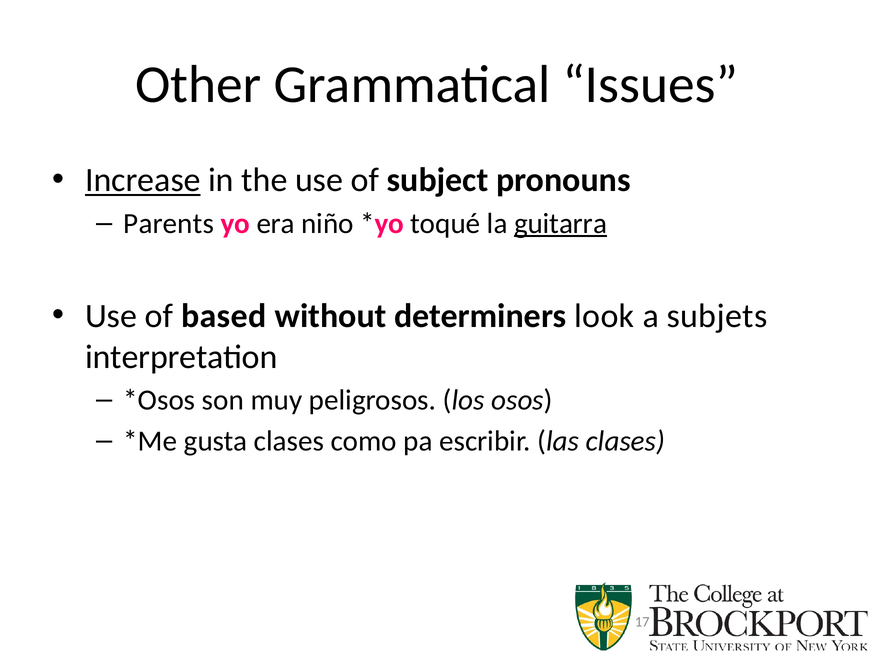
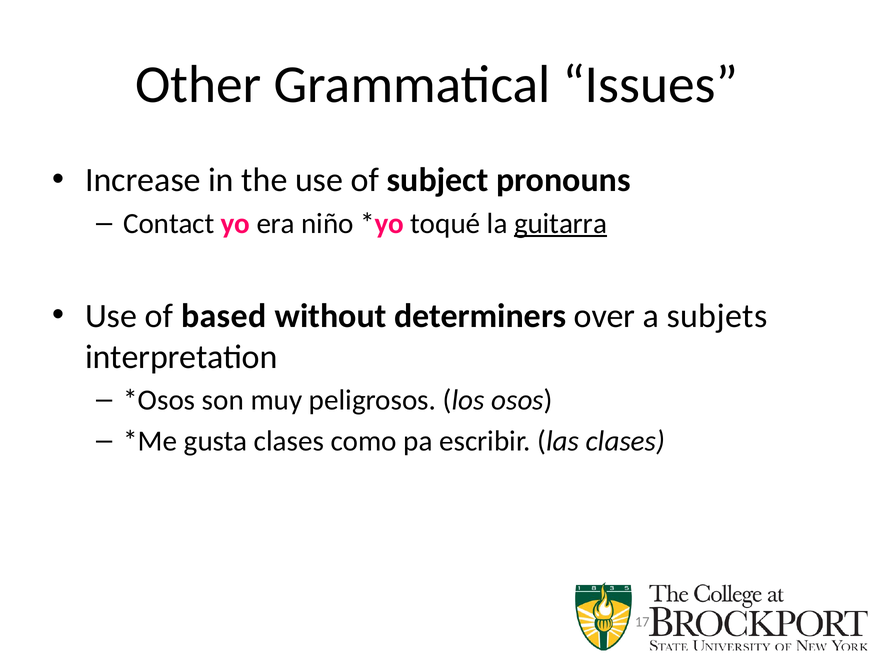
Increase underline: present -> none (143, 180)
Parents: Parents -> Contact (169, 223)
look: look -> over (605, 316)
